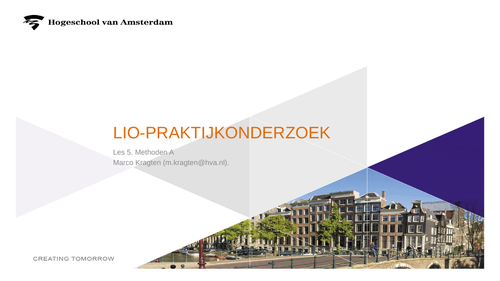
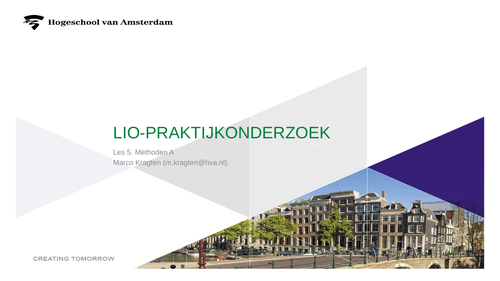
LIO-PRAKTIJKONDERZOEK colour: orange -> green (222, 133)
